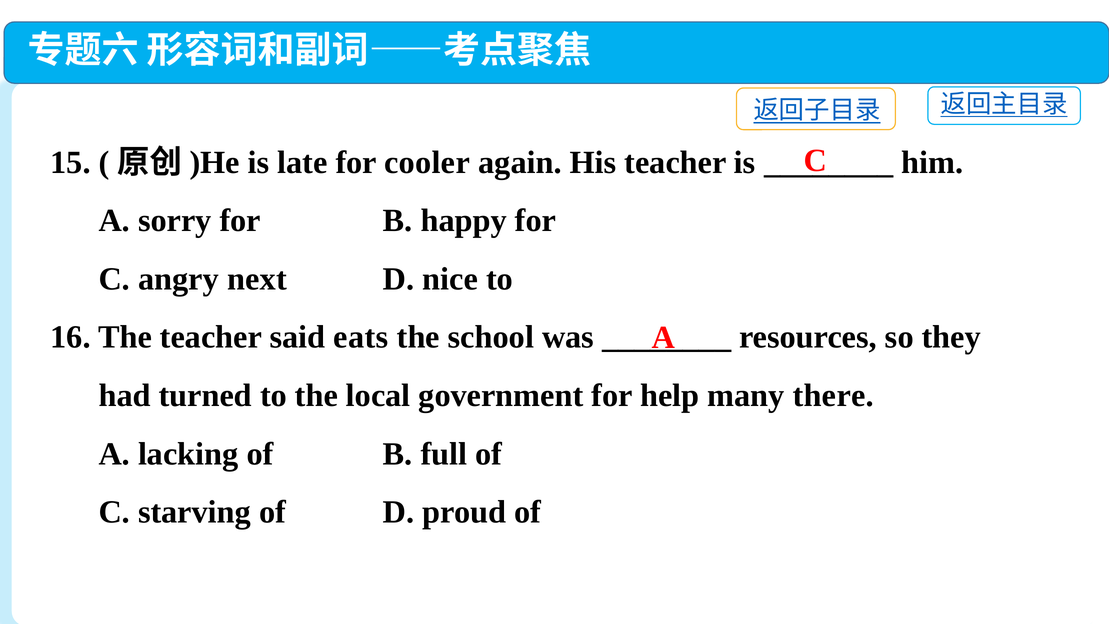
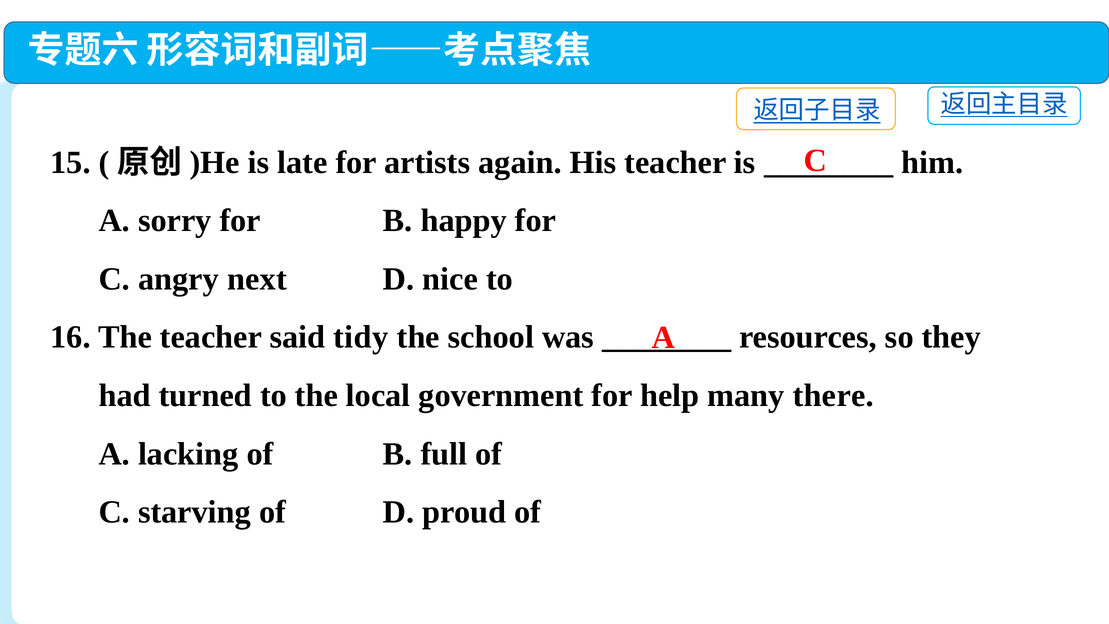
cooler: cooler -> artists (427, 162)
eats: eats -> tidy (361, 337)
